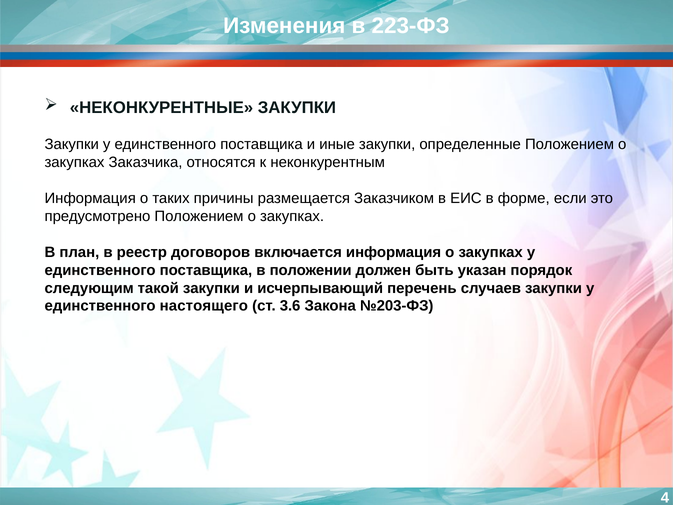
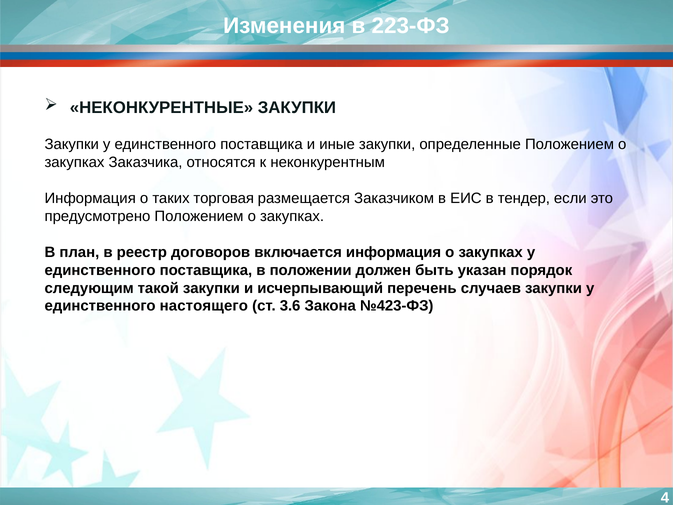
причины: причины -> торговая (224, 198)
форме: форме -> тендер (524, 198)
№203-ФЗ: №203-ФЗ -> №423-ФЗ (397, 306)
